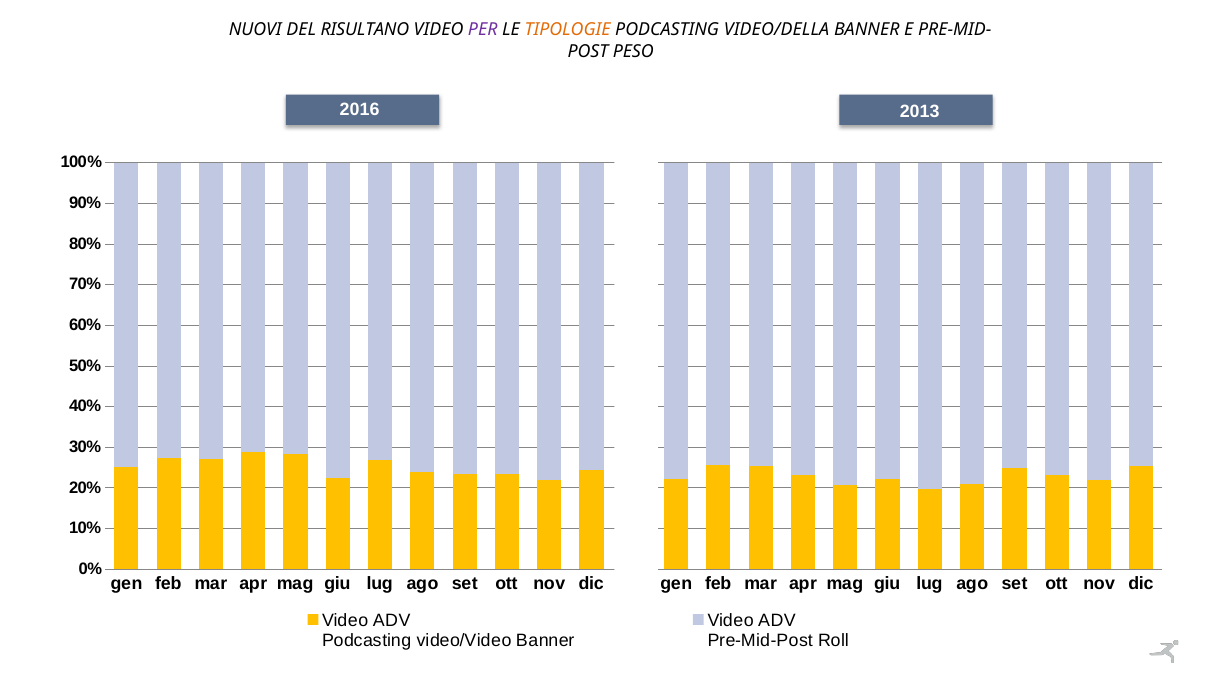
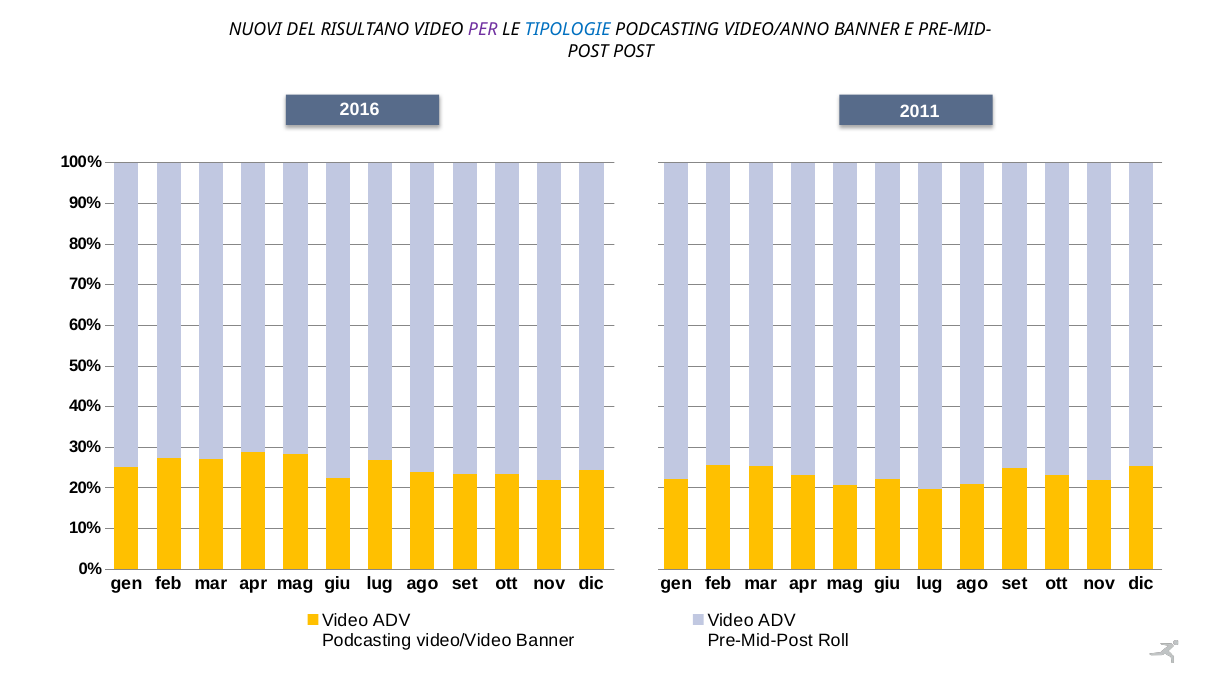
TIPOLOGIE colour: orange -> blue (568, 30)
VIDEO/DELLA: VIDEO/DELLA -> VIDEO/ANNO (776, 30)
PESO: PESO -> POST (633, 51)
2013: 2013 -> 2011 (920, 111)
